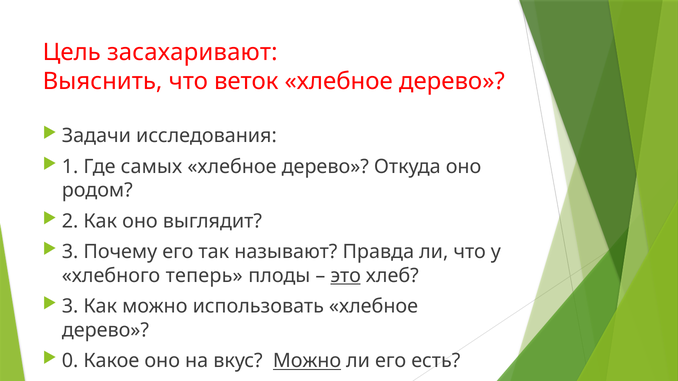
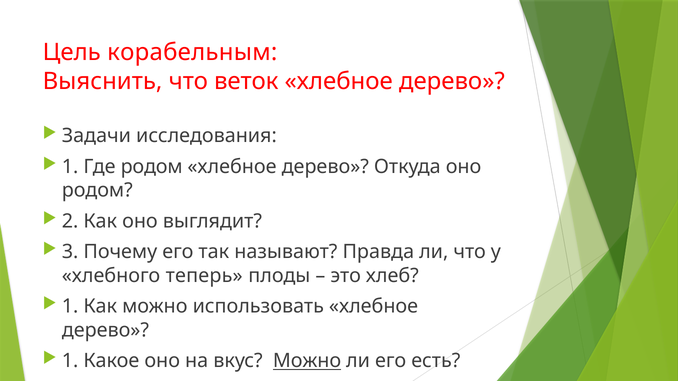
засахаривают: засахаривают -> корабельным (192, 53)
Где самых: самых -> родом (152, 167)
это underline: present -> none (346, 276)
3: 3 -> 1 (70, 307)
0: 0 -> 1 (70, 361)
